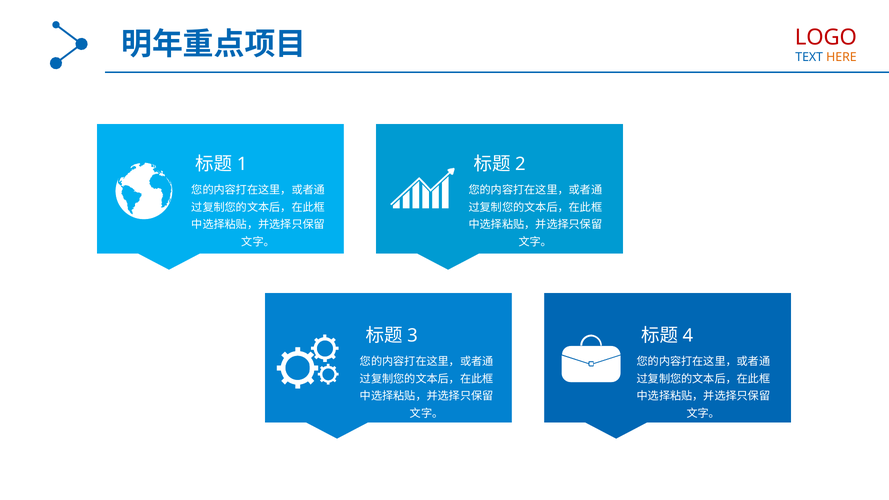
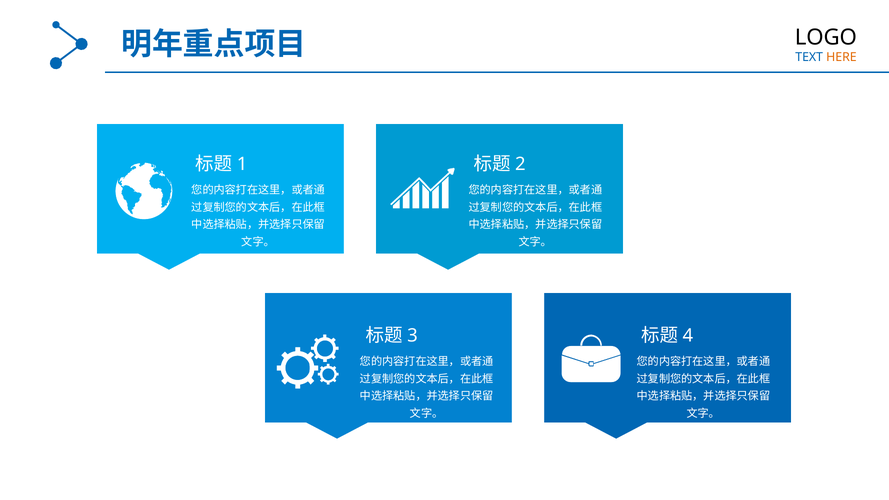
LOGO colour: red -> black (826, 37)
